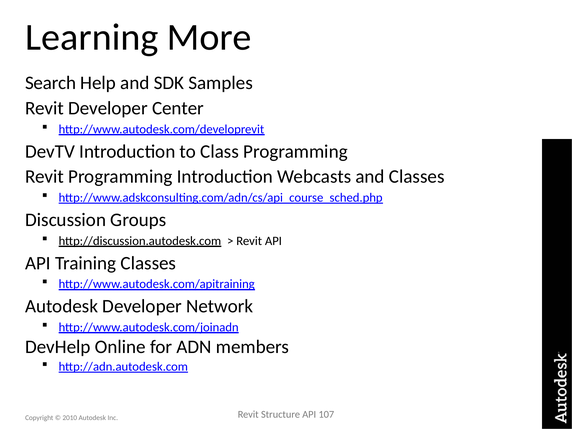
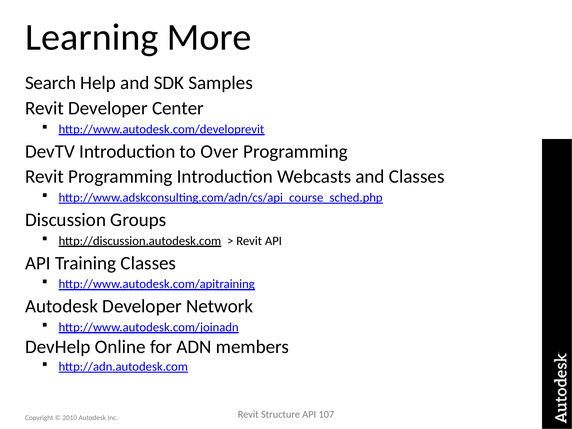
Class: Class -> Over (220, 151)
